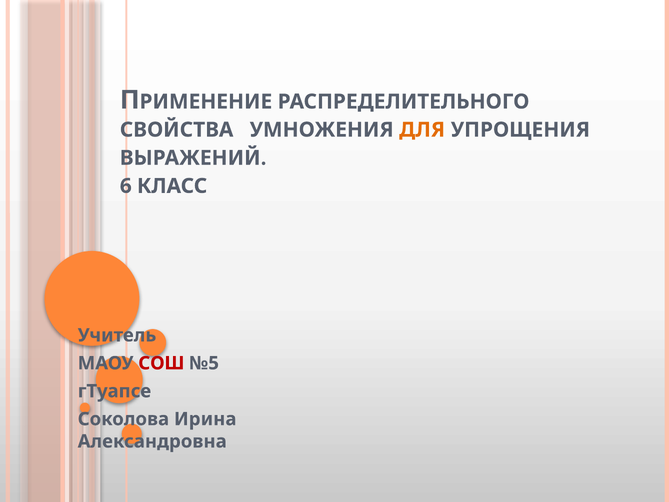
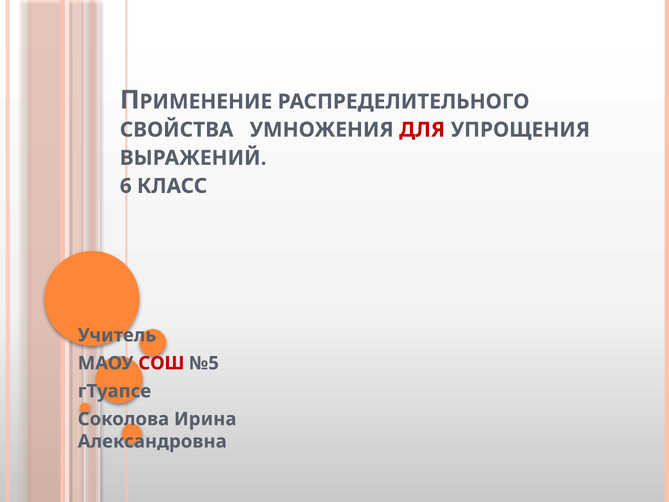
ДЛЯ colour: orange -> red (422, 130)
